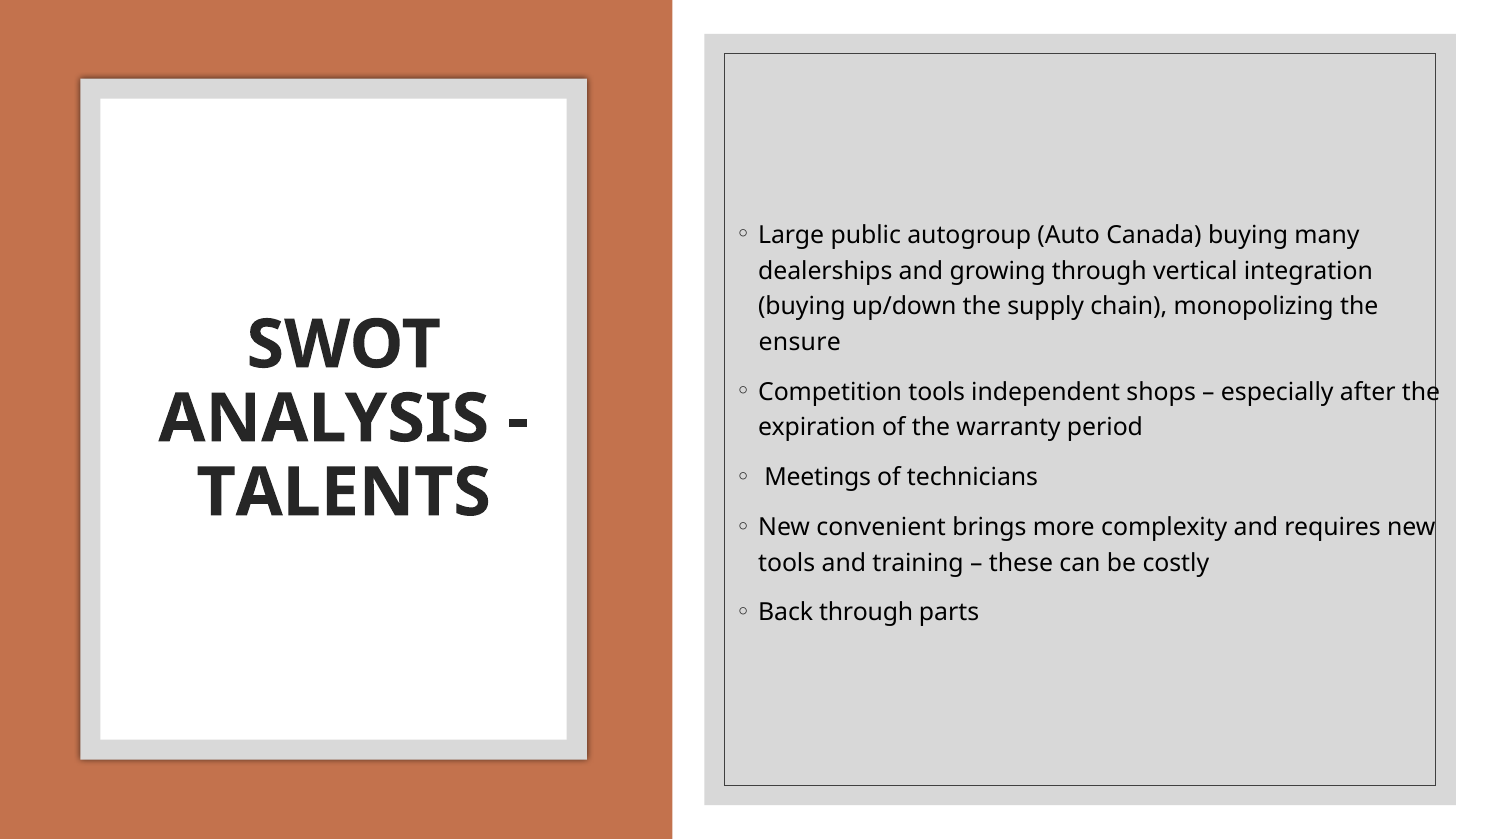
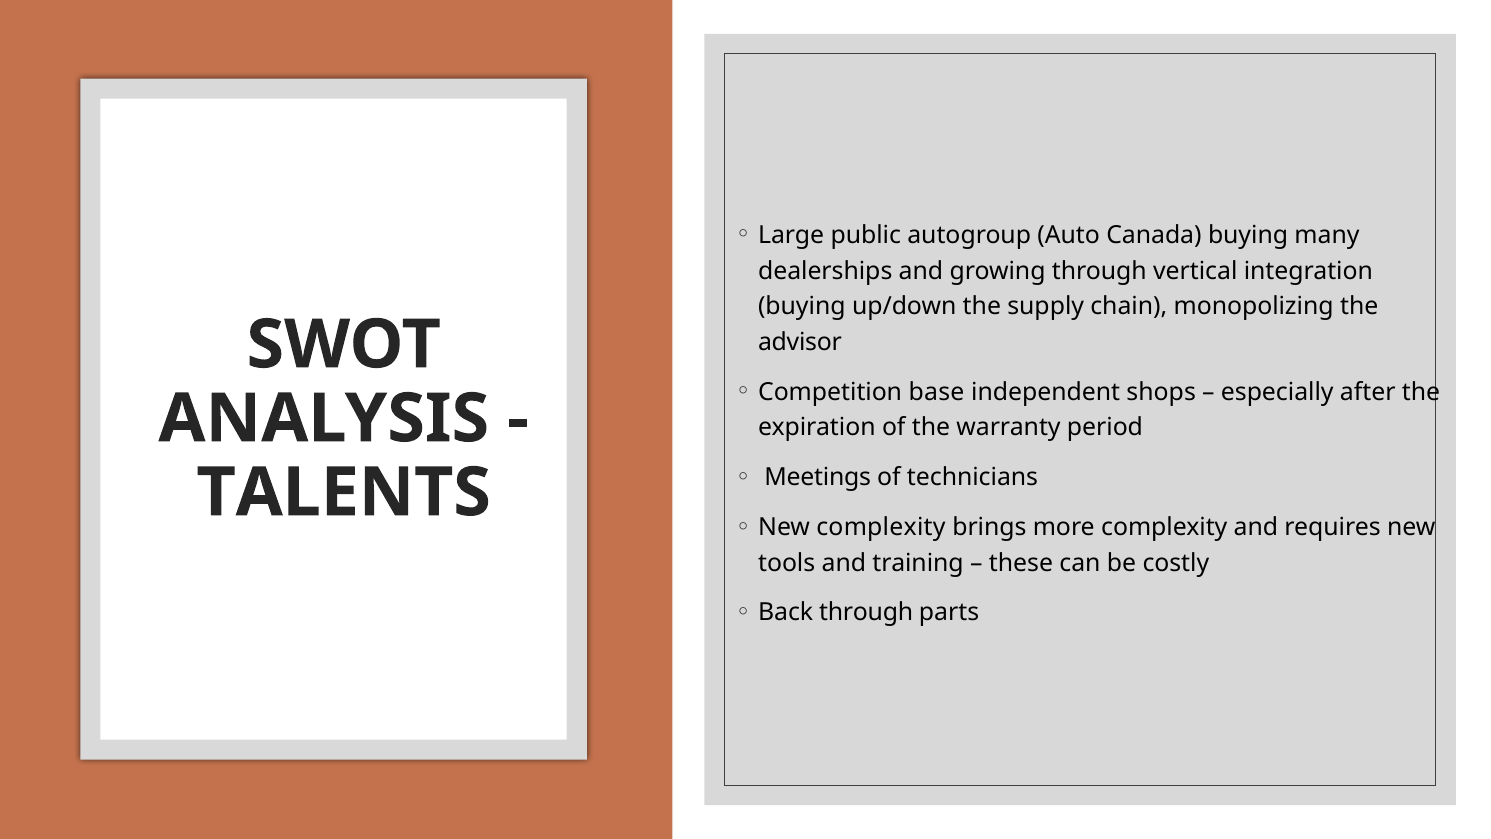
ensure: ensure -> advisor (800, 342)
Competition tools: tools -> base (937, 392)
New convenient: convenient -> complexity (881, 527)
